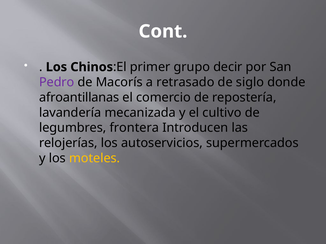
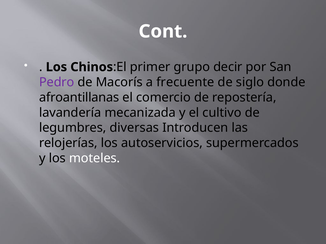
retrasado: retrasado -> frecuente (185, 82)
frontera: frontera -> diversas (134, 128)
moteles colour: yellow -> white (95, 158)
